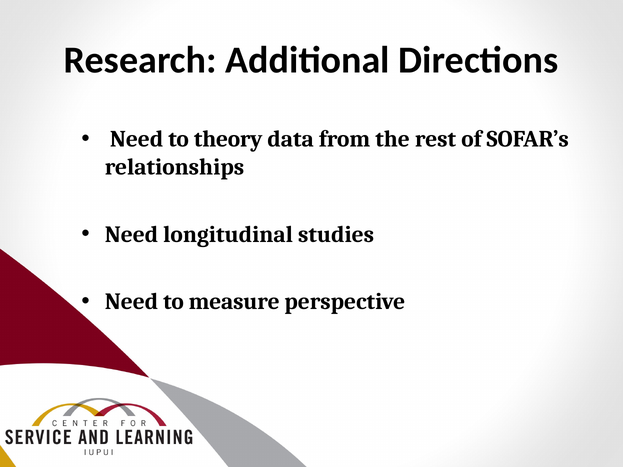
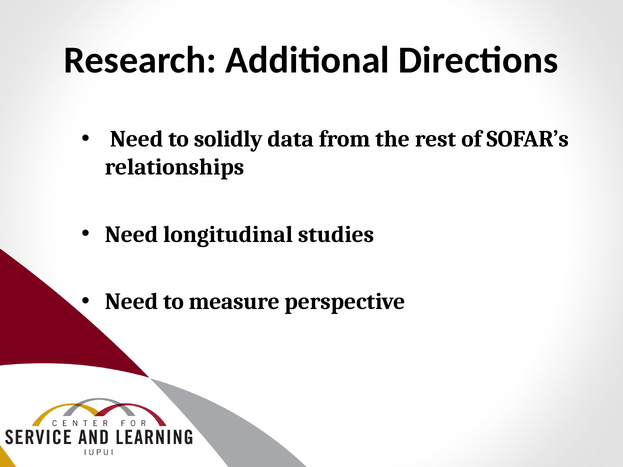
theory: theory -> solidly (228, 139)
